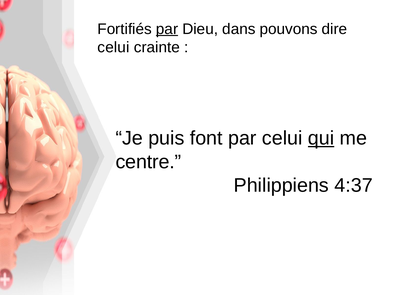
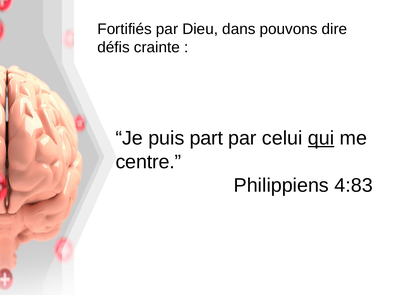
par underline: present -> none (167, 29)
celui: celui -> défis (114, 47)
font: font -> part (206, 138)
4:37: 4:37 -> 4:83 (354, 186)
